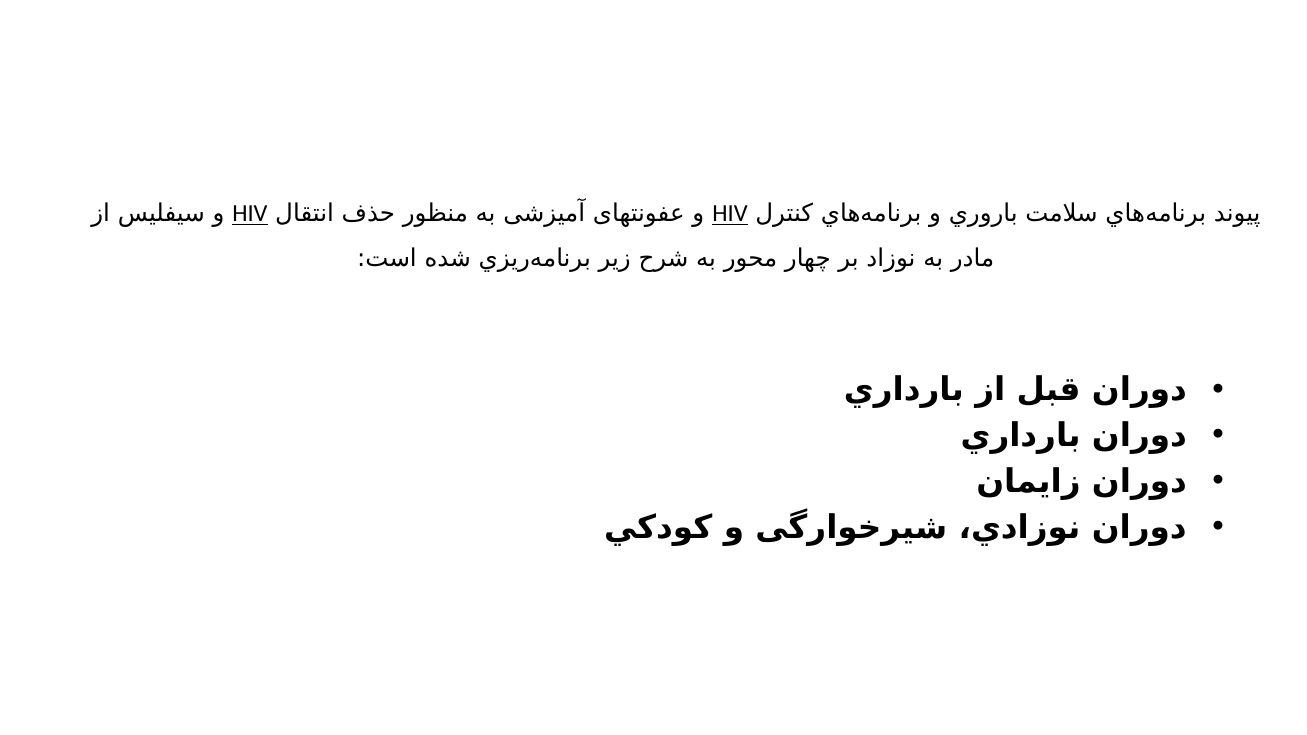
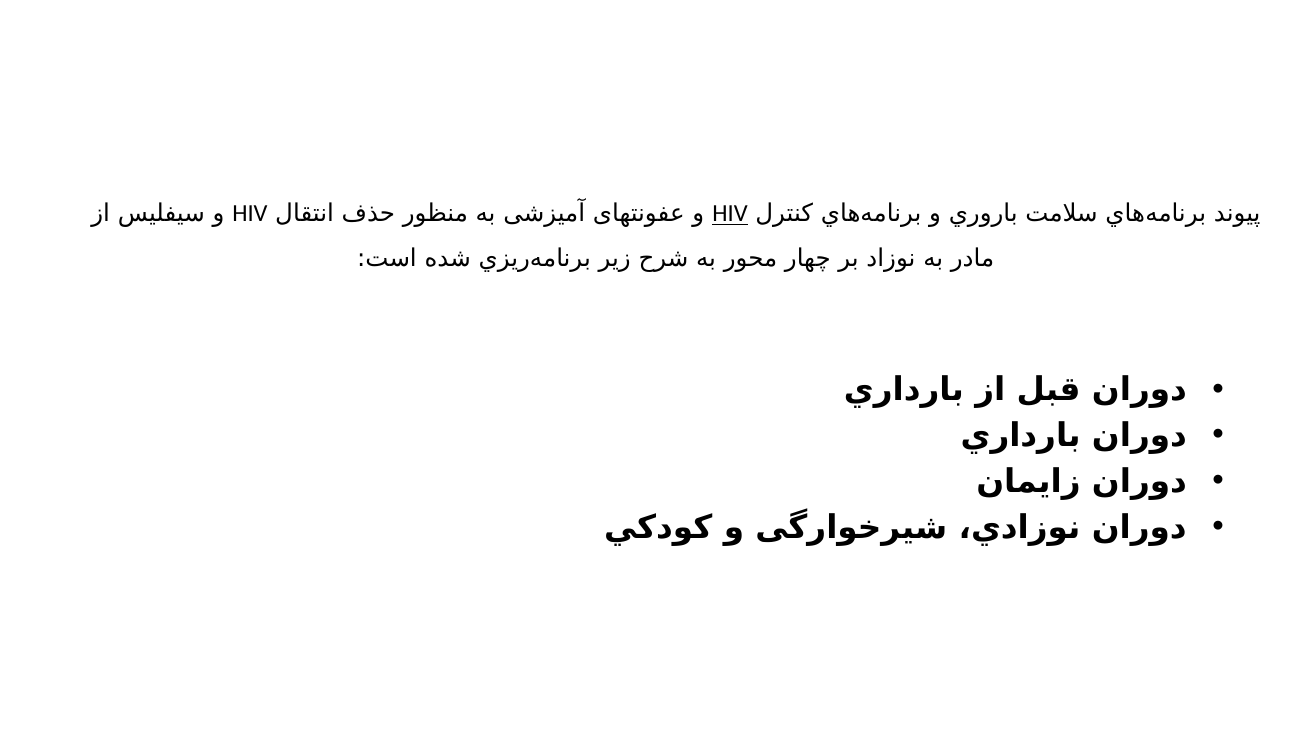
HIV underline: present -> none (250, 214)
